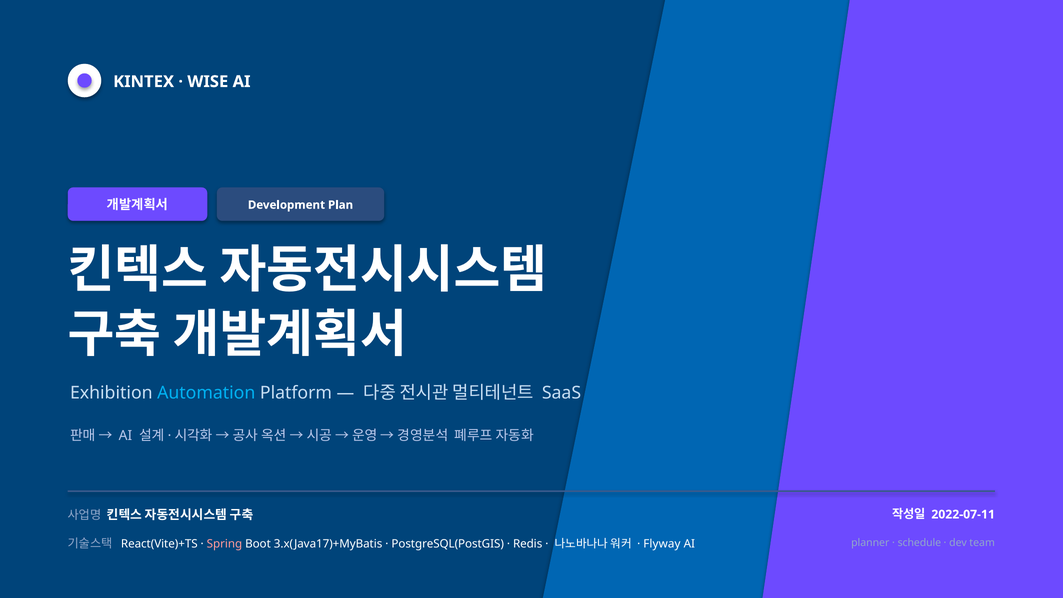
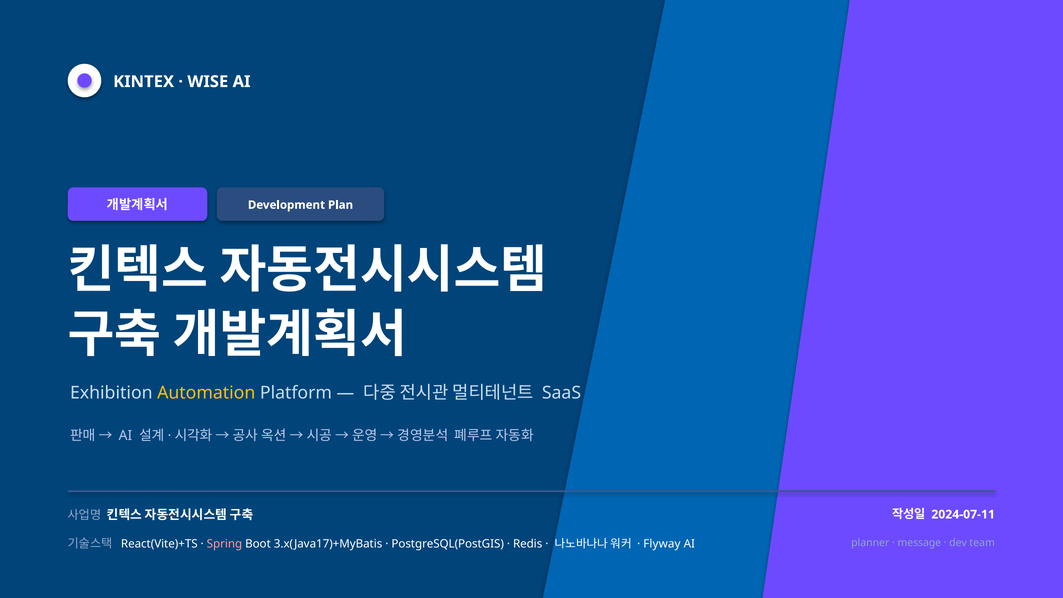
Automation colour: light blue -> yellow (206, 393)
2022-07-11: 2022-07-11 -> 2024-07-11 (963, 514)
schedule: schedule -> message (919, 543)
